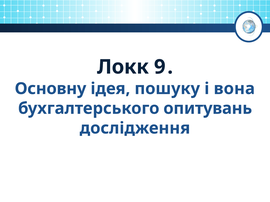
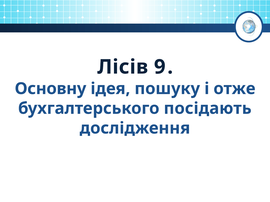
Локк: Локк -> Лісів (123, 67)
вона: вона -> отже (234, 89)
опитувань: опитувань -> посідають (208, 109)
